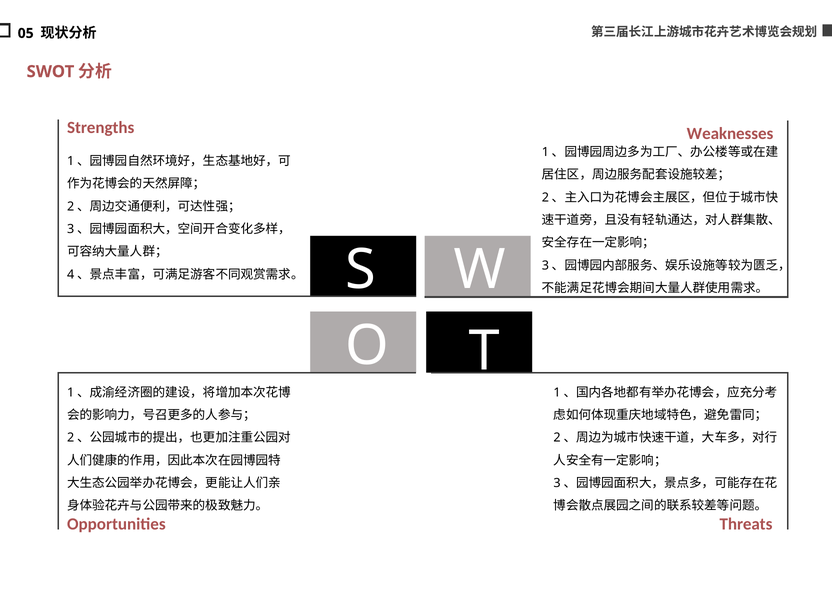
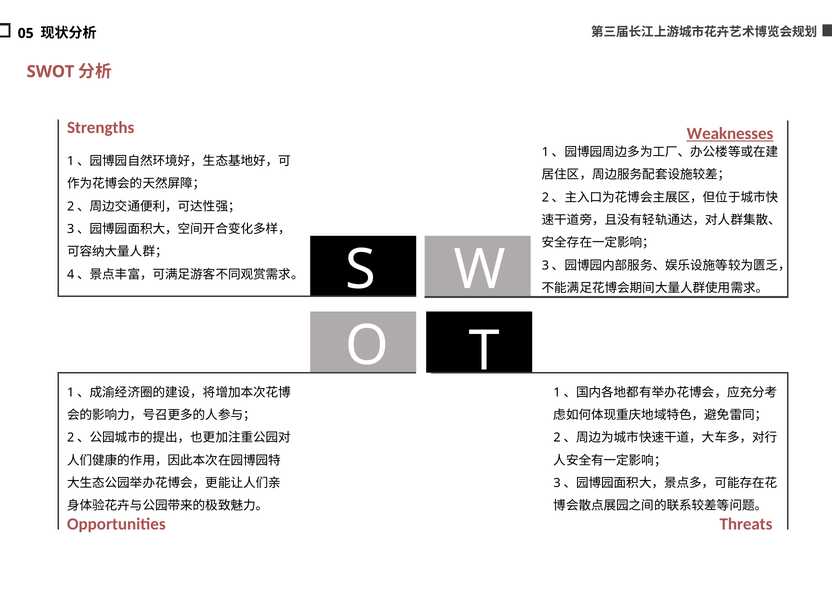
Weaknesses underline: none -> present (730, 133)
